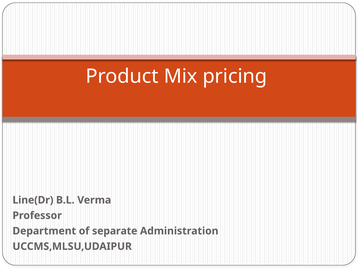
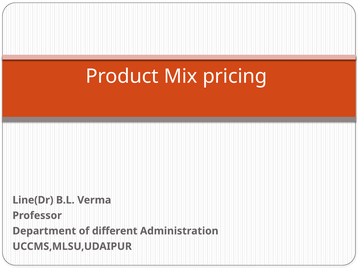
separate: separate -> different (115, 231)
